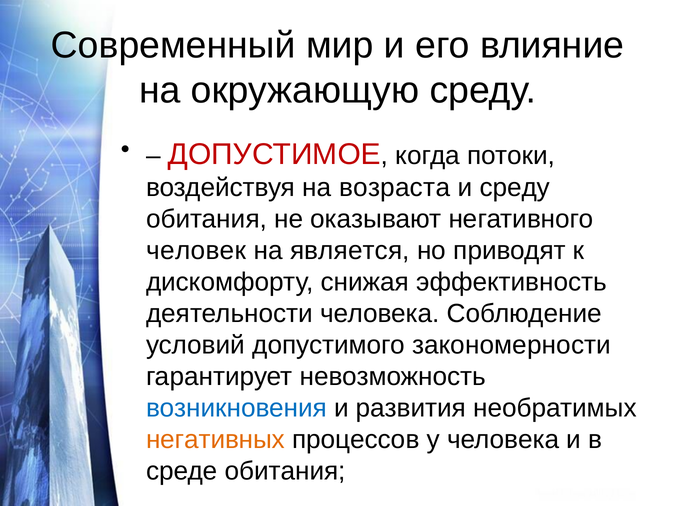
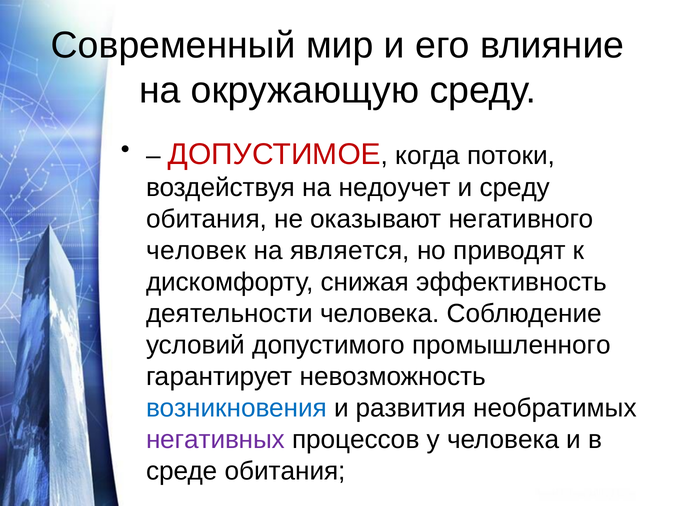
возраста: возраста -> недоучет (395, 188)
закономерности: закономерности -> промышленного (512, 345)
негативных colour: orange -> purple (216, 439)
